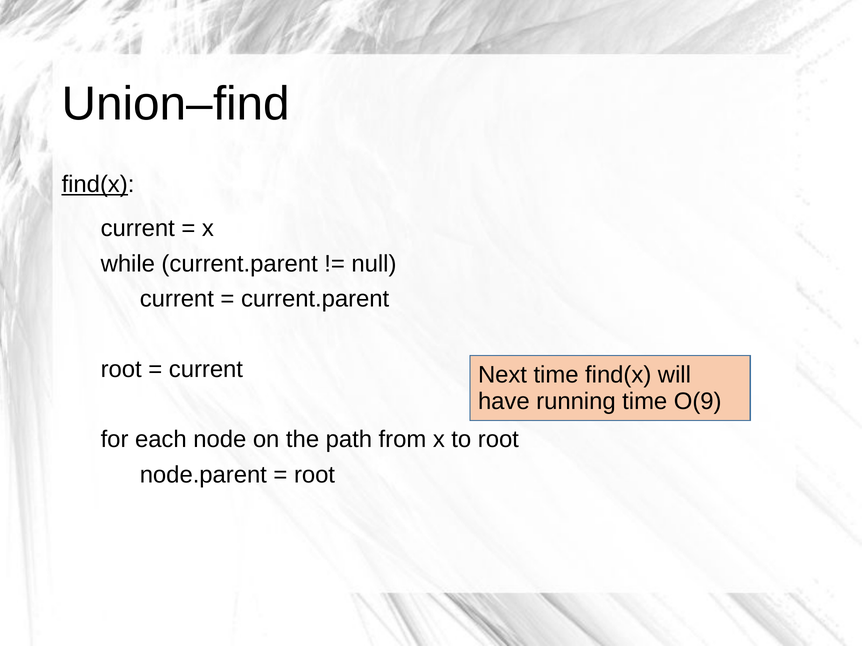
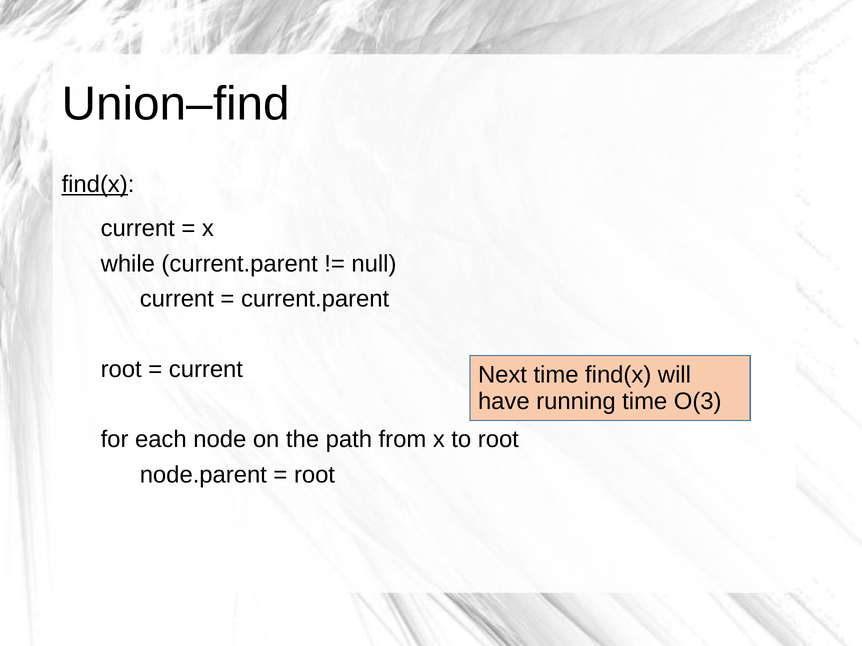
O(9: O(9 -> O(3 (698, 402)
